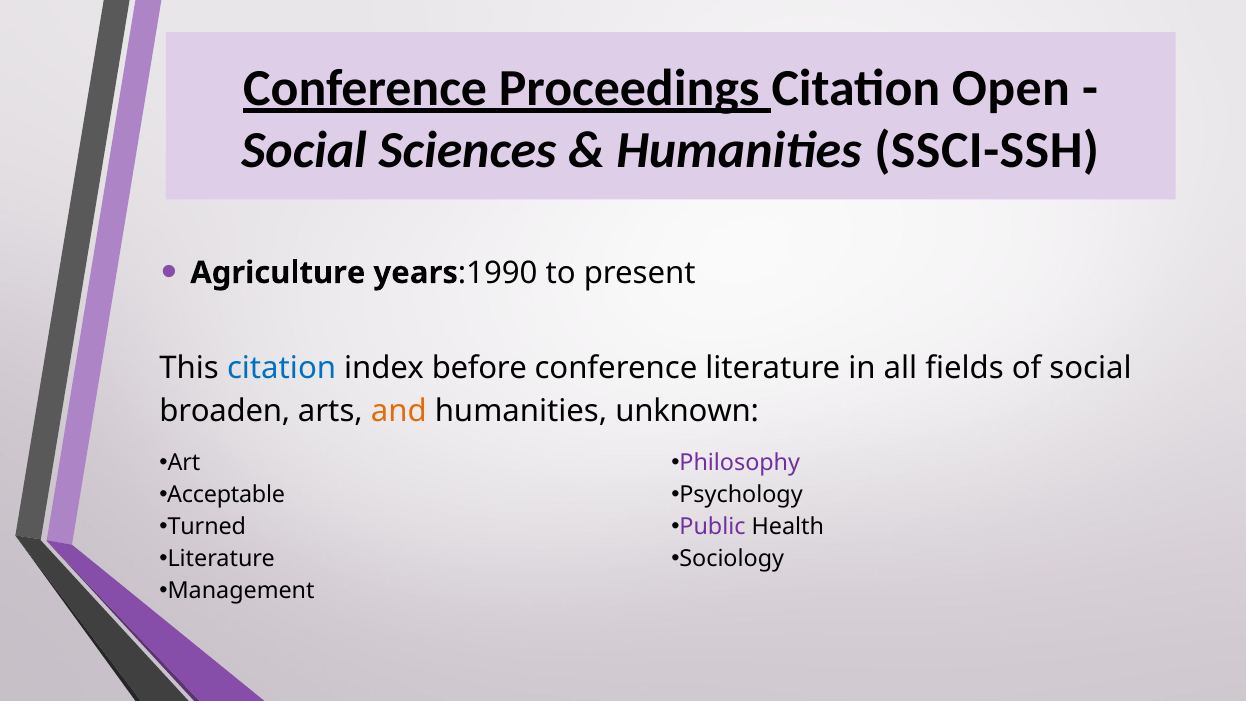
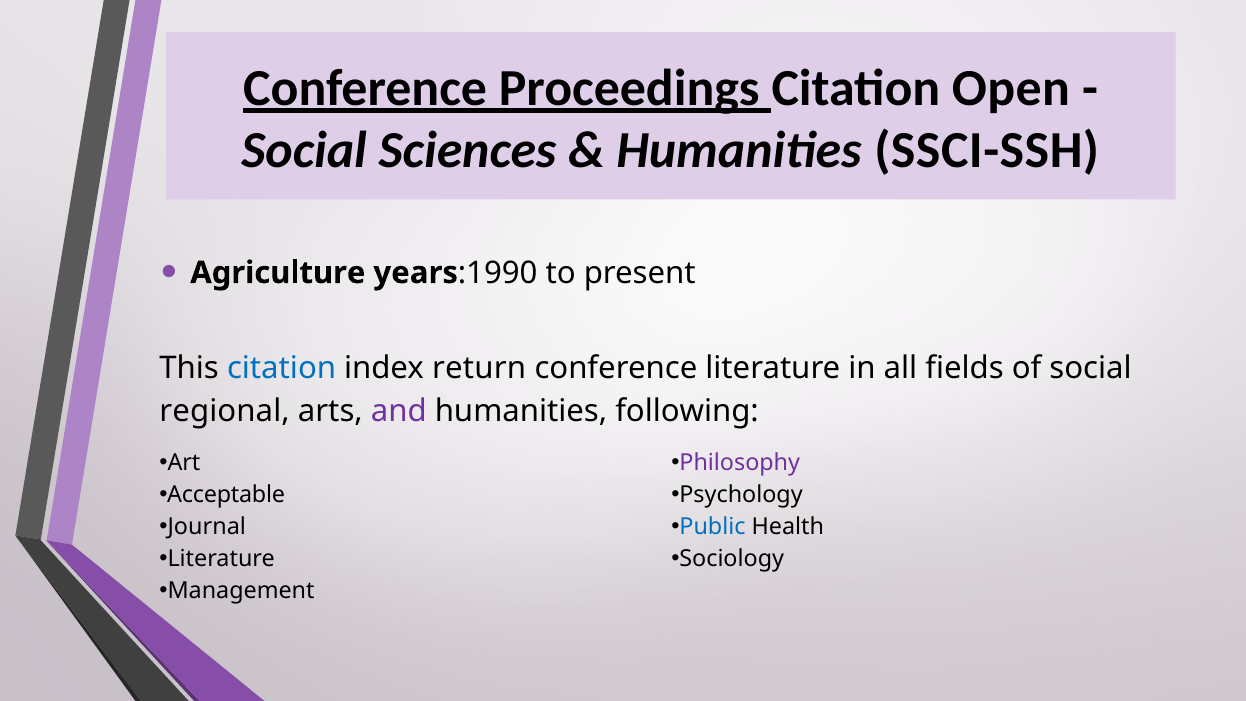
before: before -> return (479, 368)
broaden: broaden -> regional (225, 411)
and colour: orange -> purple (399, 411)
unknown: unknown -> following (687, 411)
Turned: Turned -> Journal (207, 527)
Public colour: purple -> blue (712, 527)
